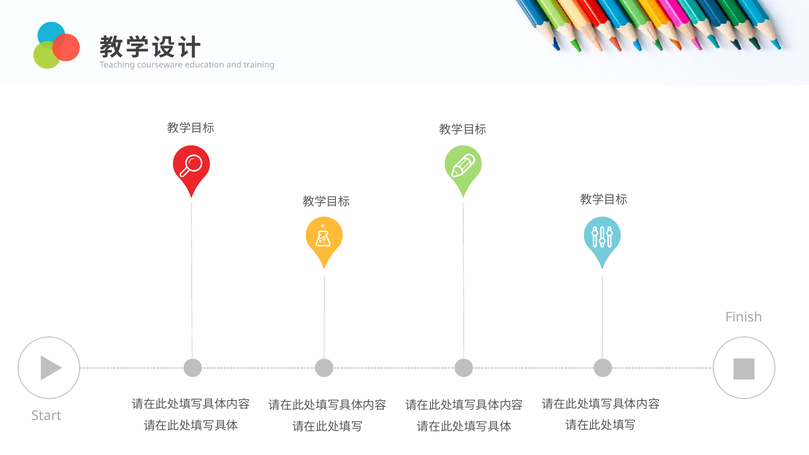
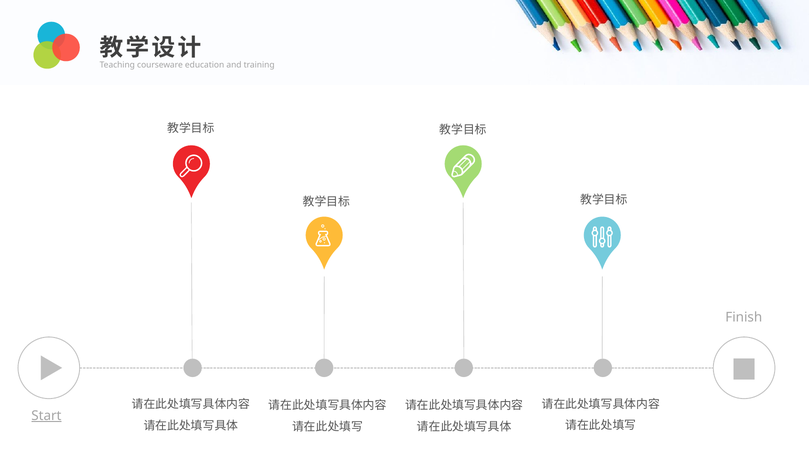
Start underline: none -> present (46, 416)
